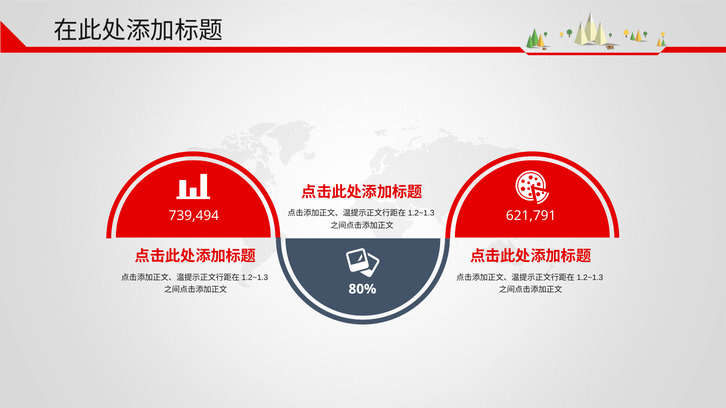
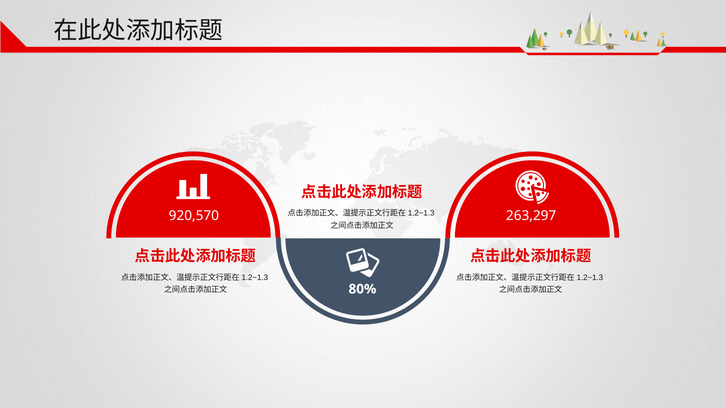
739,494: 739,494 -> 920,570 (194, 216)
621,791: 621,791 -> 263,297 (531, 216)
